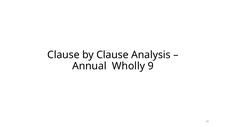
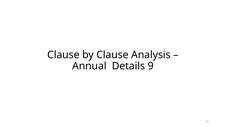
Wholly: Wholly -> Details (128, 66)
